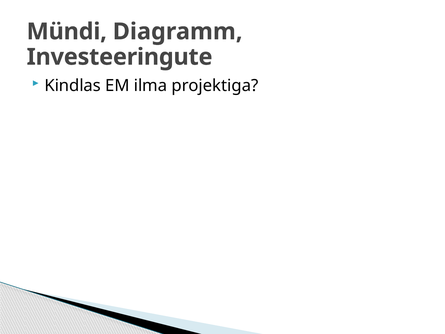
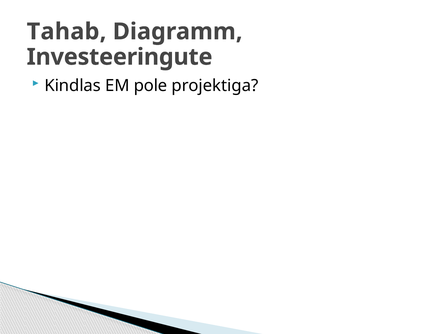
Mündi: Mündi -> Tahab (67, 32)
ilma: ilma -> pole (151, 85)
